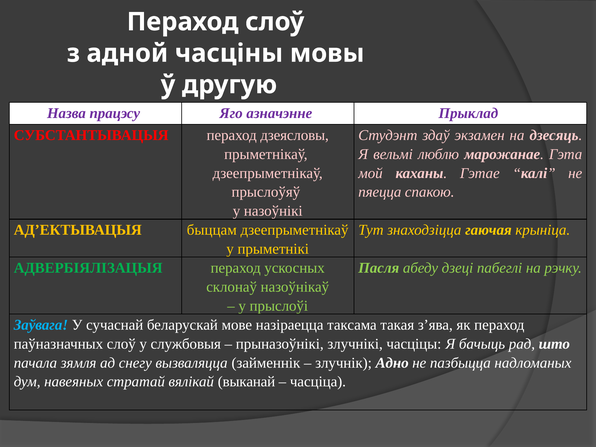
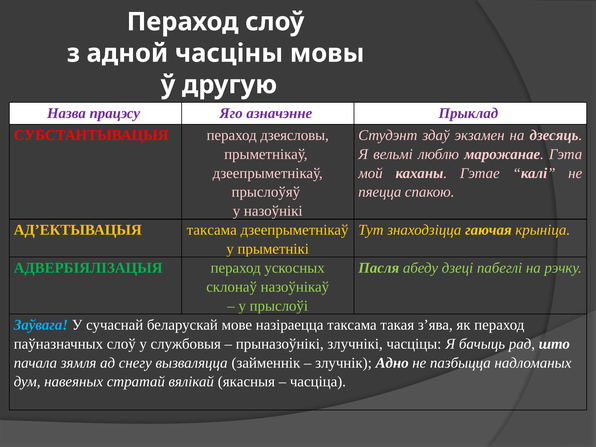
АД’ЕКТЫВАЦЫЯ быццам: быццам -> таксама (212, 230)
выканай: выканай -> якасныя (246, 382)
